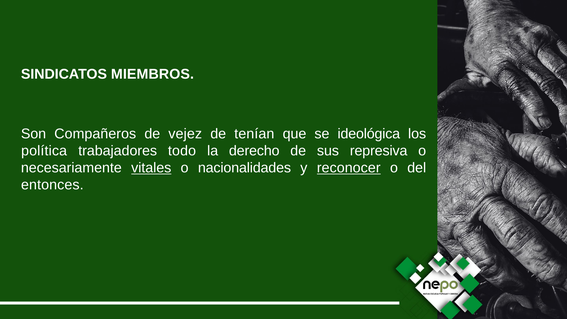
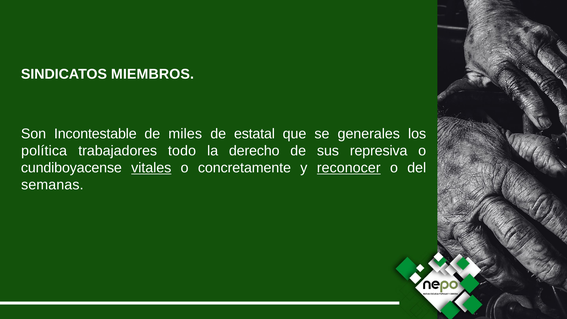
Compañeros: Compañeros -> Incontestable (95, 134)
vejez: vejez -> miles (185, 134)
tenían: tenían -> estatal (254, 134)
ideológica: ideológica -> generales (369, 134)
necesariamente: necesariamente -> cundiboyacense (71, 168)
nacionalidades: nacionalidades -> concretamente (244, 168)
entonces: entonces -> semanas (52, 185)
